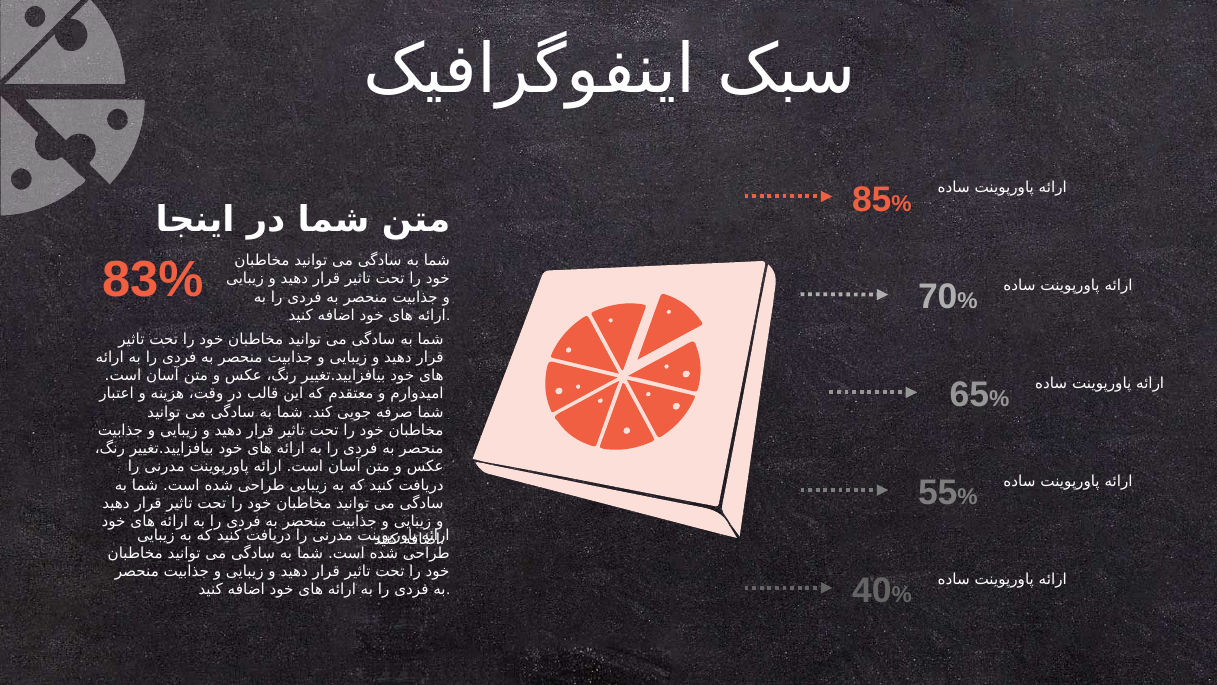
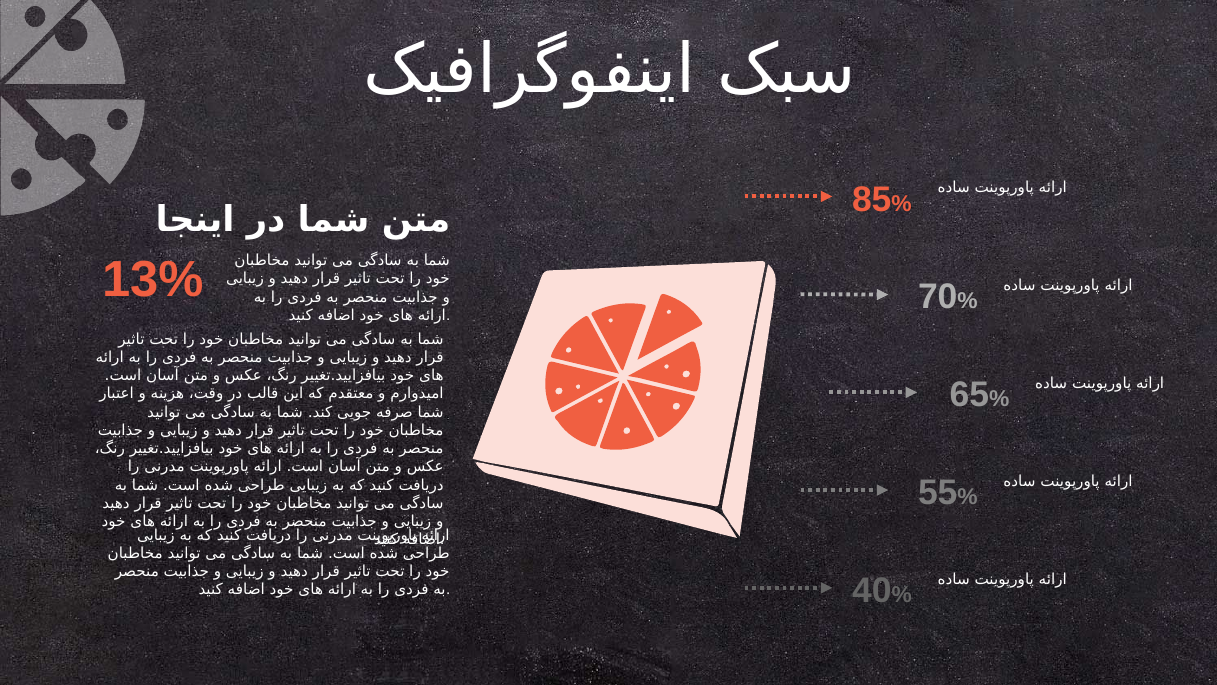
83%: 83% -> 13% (153, 279)
